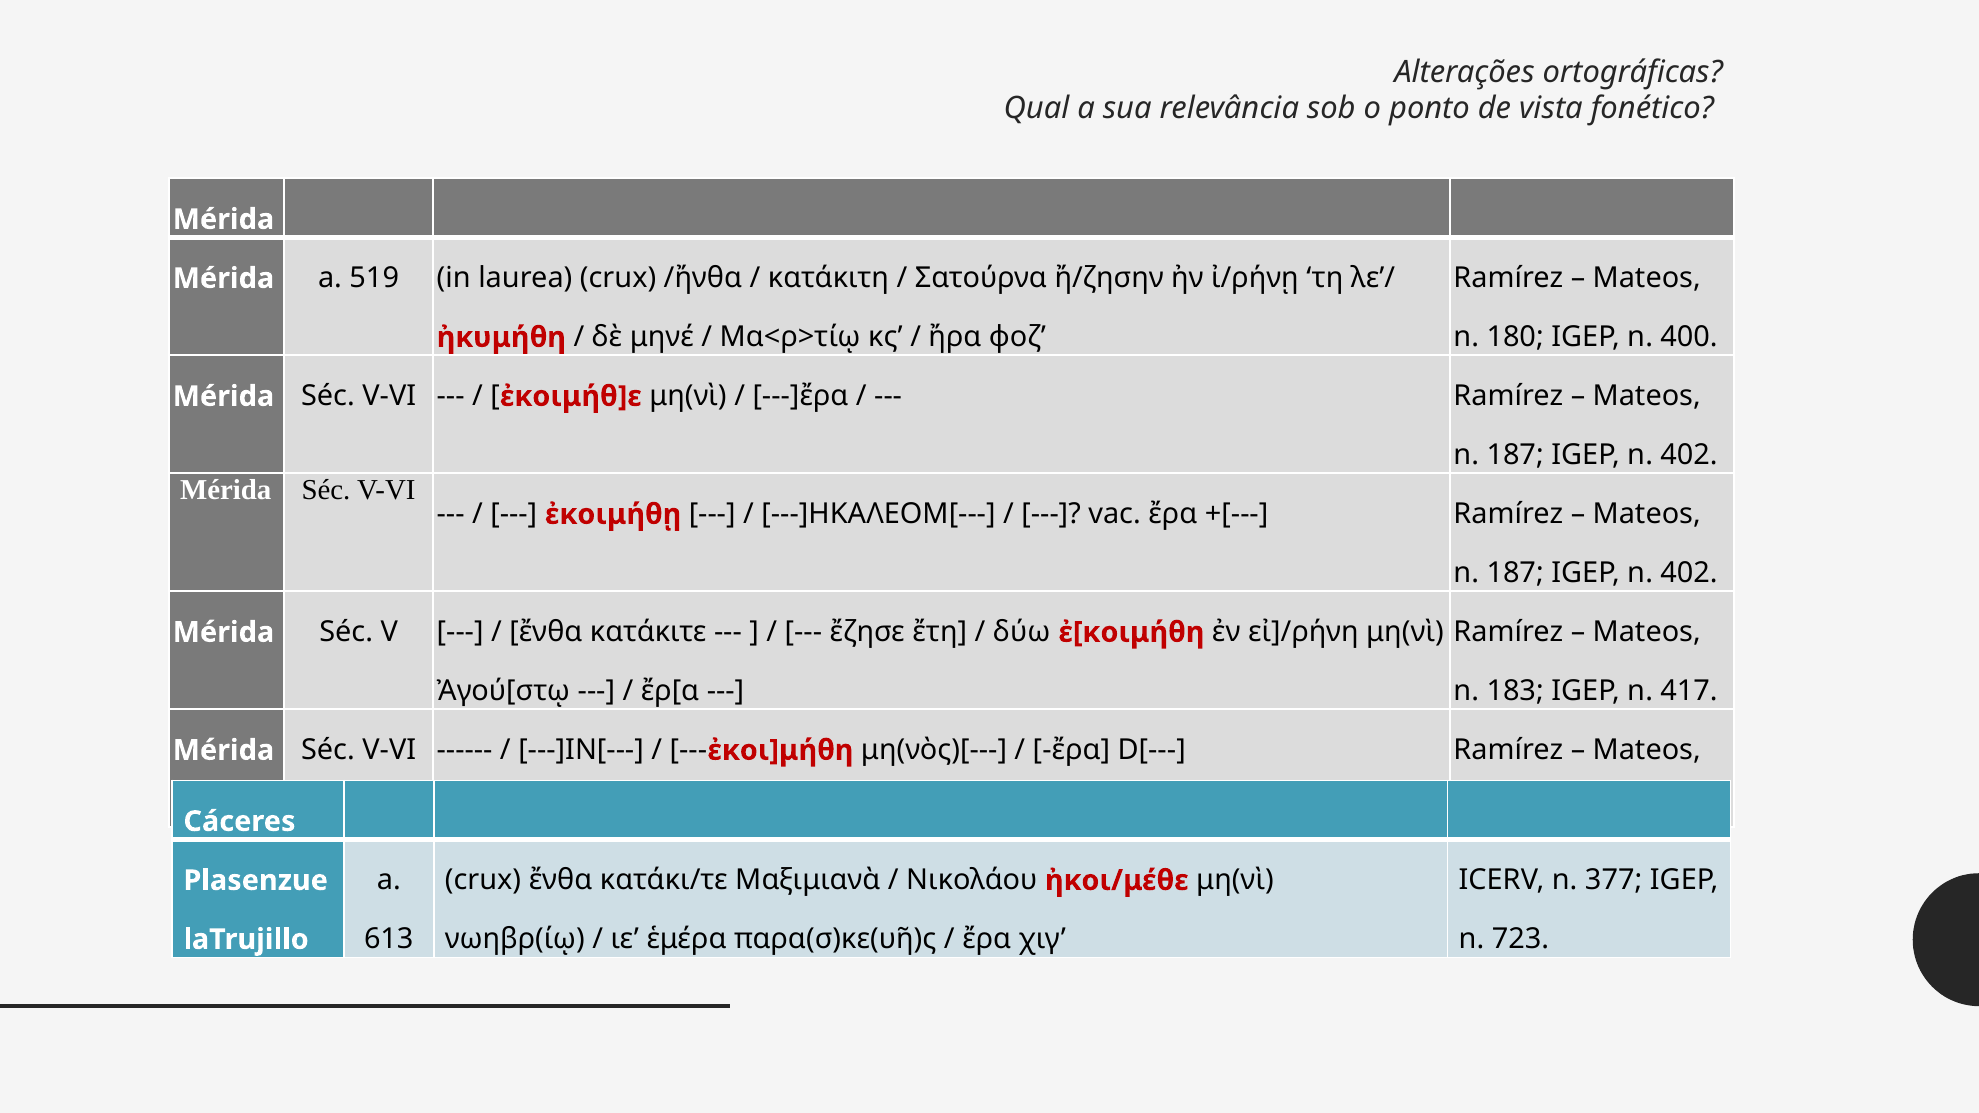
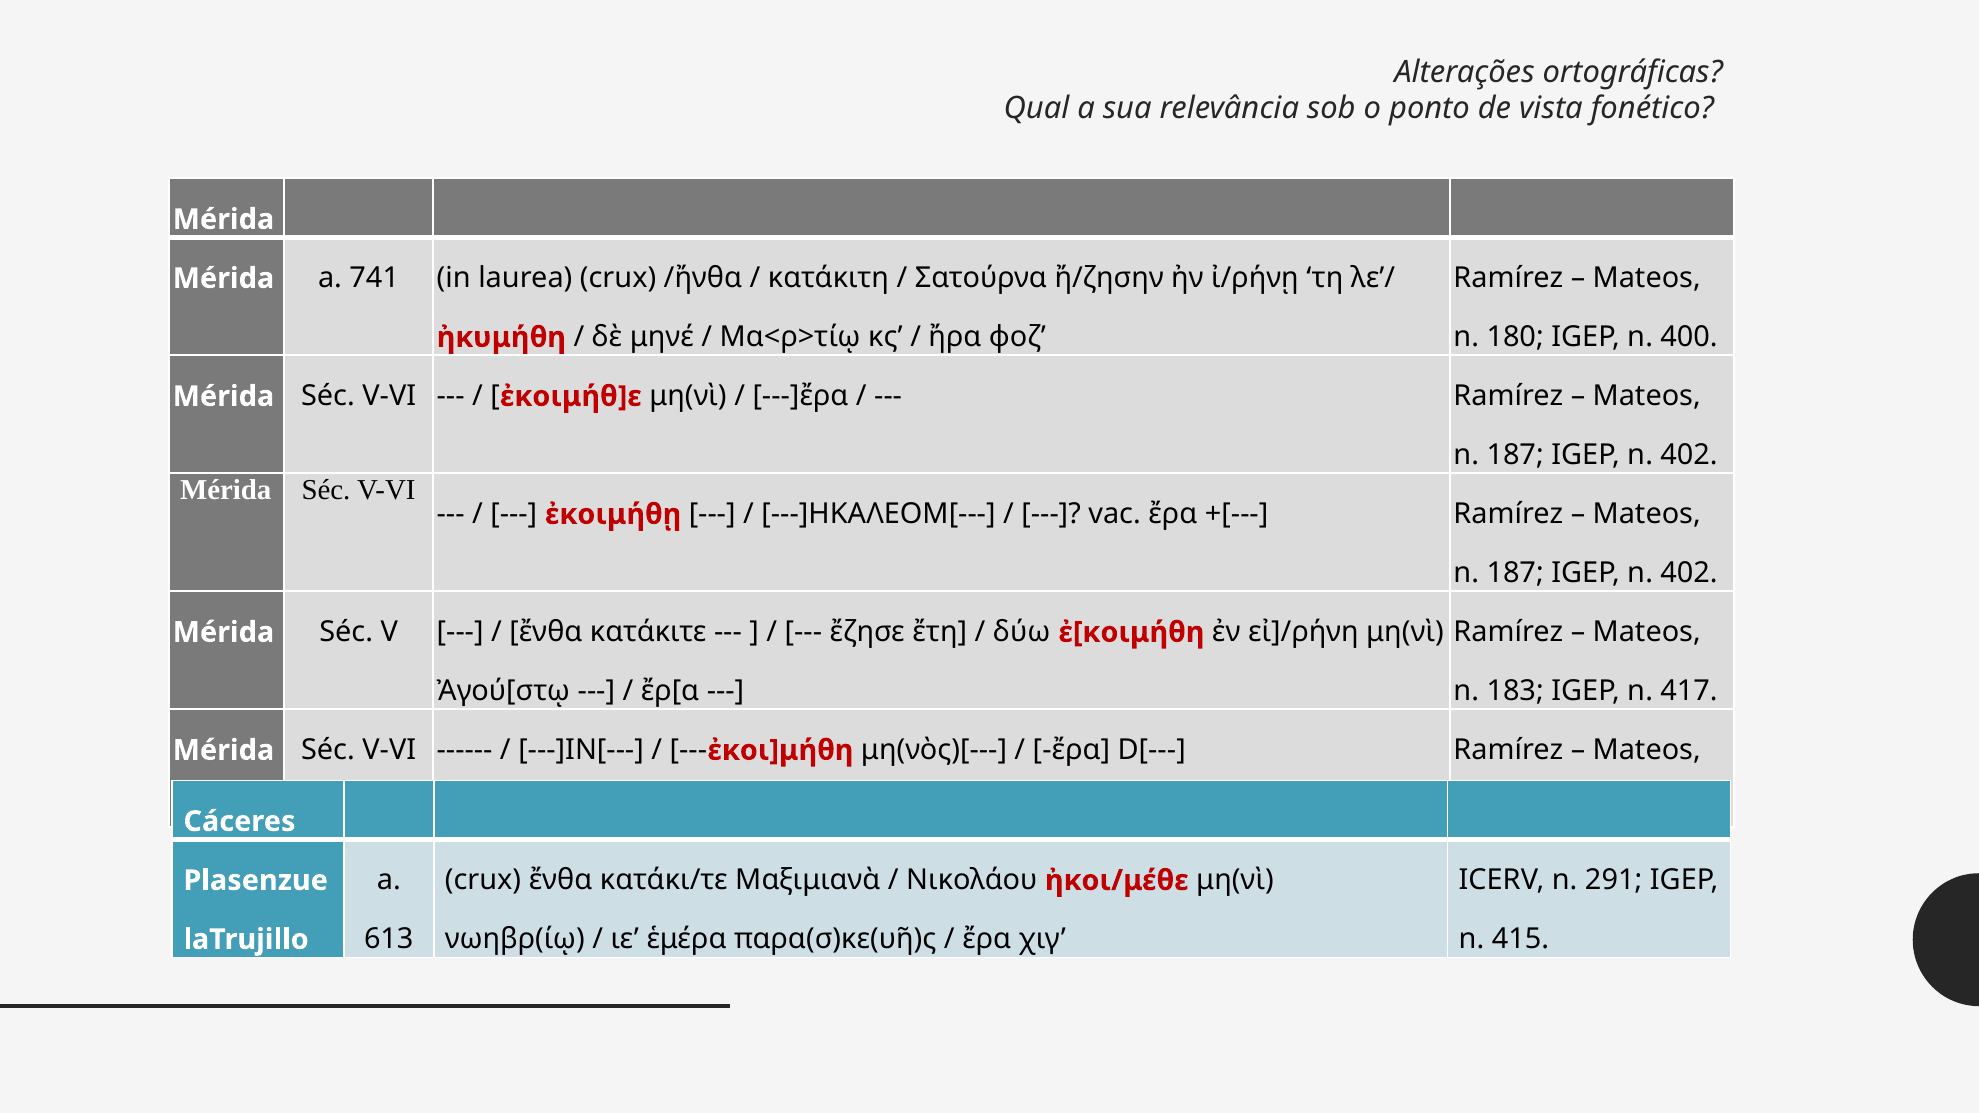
519: 519 -> 741 (374, 278)
377: 377 -> 291 (1614, 881)
723: 723 -> 415 (1520, 940)
